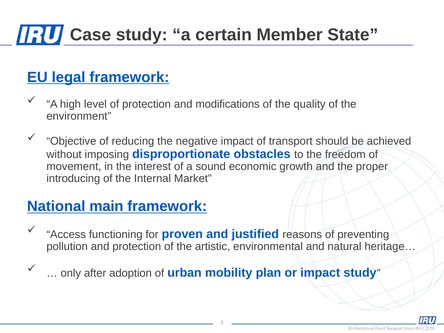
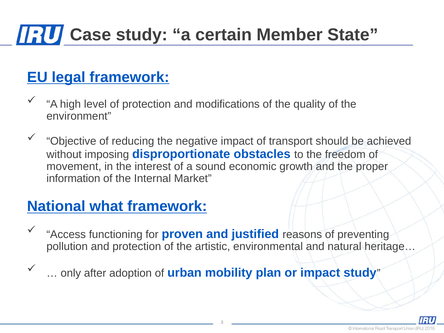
introducing: introducing -> information (73, 179)
main: main -> what (106, 206)
